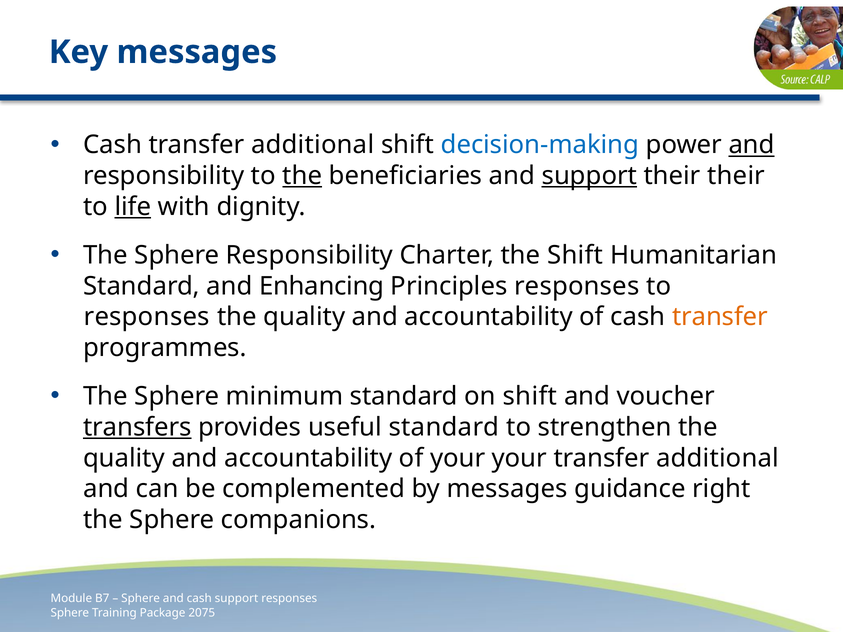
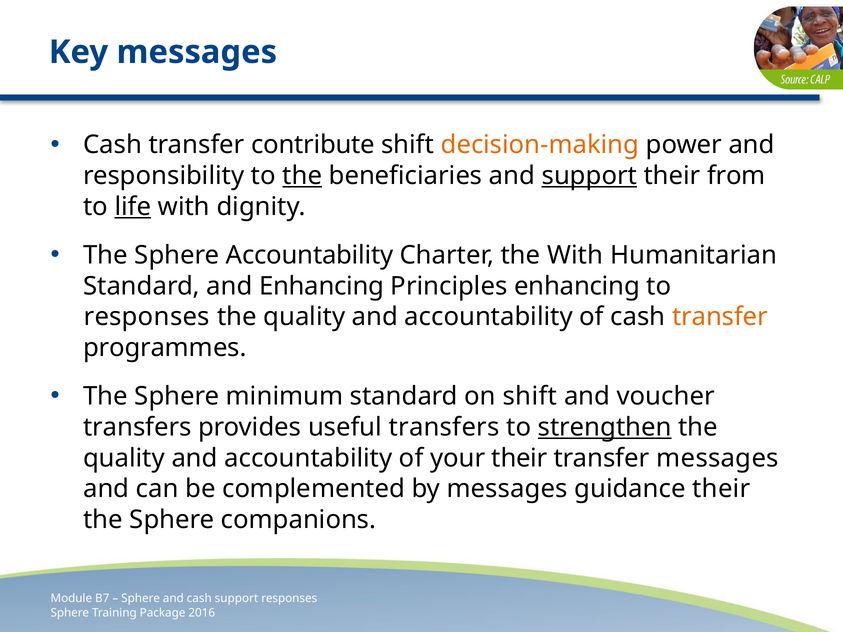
Cash transfer additional: additional -> contribute (313, 145)
decision-making colour: blue -> orange (540, 145)
and underline: present -> none (752, 145)
their their: their -> from (736, 176)
Sphere Responsibility: Responsibility -> Accountability (310, 255)
the Shift: Shift -> With (575, 255)
Principles responses: responses -> enhancing (577, 286)
transfers underline: present -> none (137, 427)
useful standard: standard -> transfers (444, 427)
strengthen underline: none -> present (605, 427)
your your: your -> their (519, 458)
additional: additional -> messages (718, 458)
guidance right: right -> their (721, 489)
2075: 2075 -> 2016 (202, 613)
